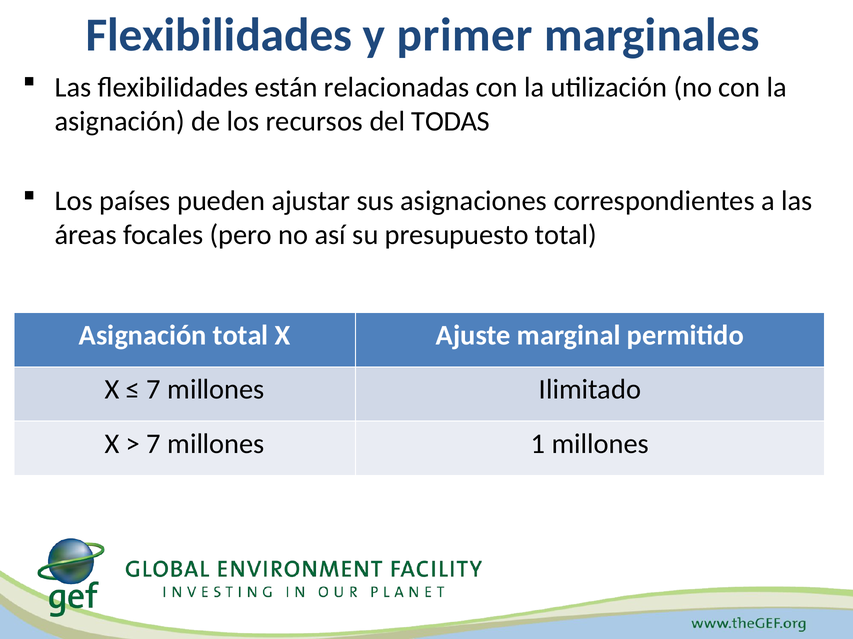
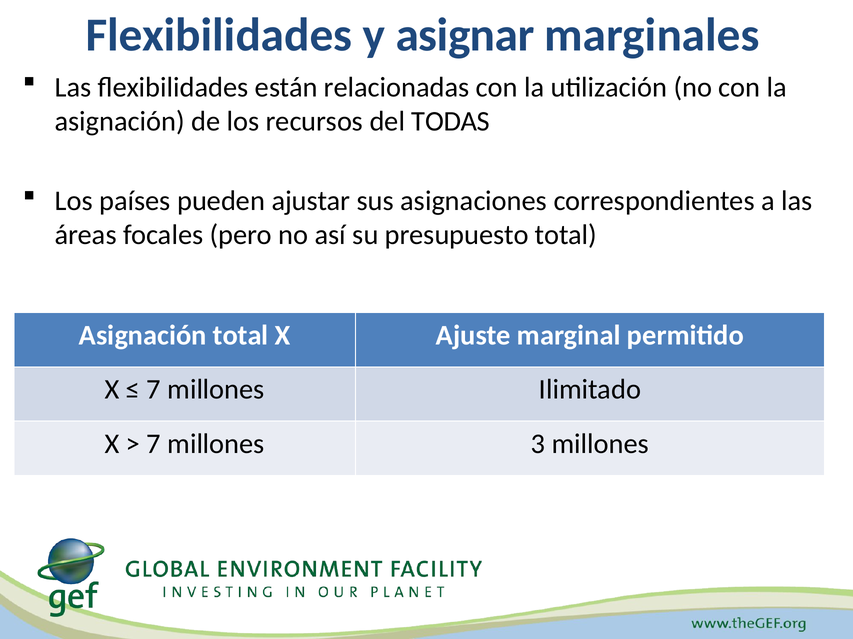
primer: primer -> asignar (465, 35)
1: 1 -> 3 (538, 444)
